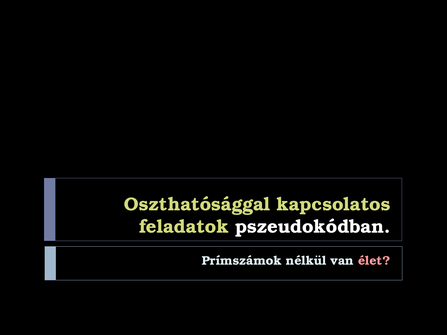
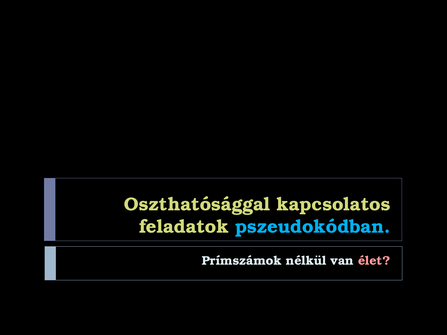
pszeudokódban colour: white -> light blue (313, 227)
